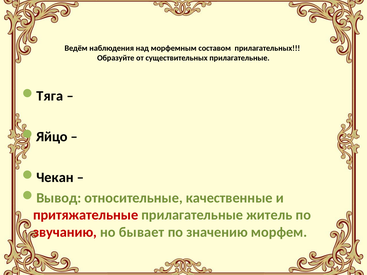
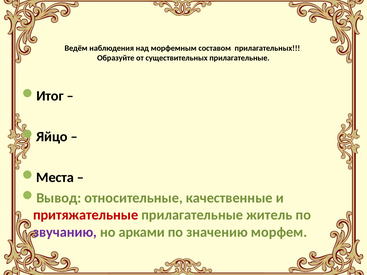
Тяга: Тяга -> Итог (50, 96)
Чекан: Чекан -> Места (55, 178)
звучанию colour: red -> purple (65, 232)
бывает: бывает -> арками (142, 232)
